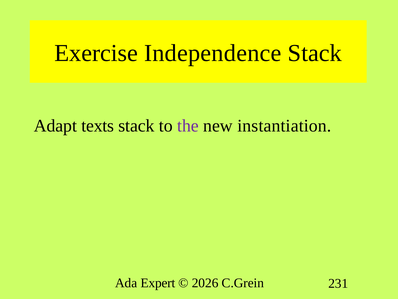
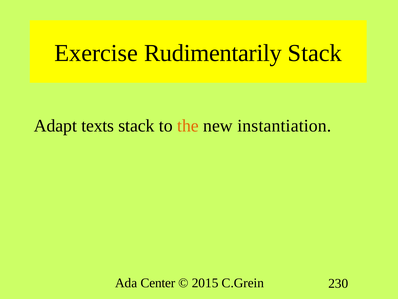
Independence: Independence -> Rudimentarily (213, 53)
the colour: purple -> orange (188, 126)
Expert: Expert -> Center (158, 282)
2026: 2026 -> 2015 (205, 282)
231: 231 -> 230 (338, 283)
